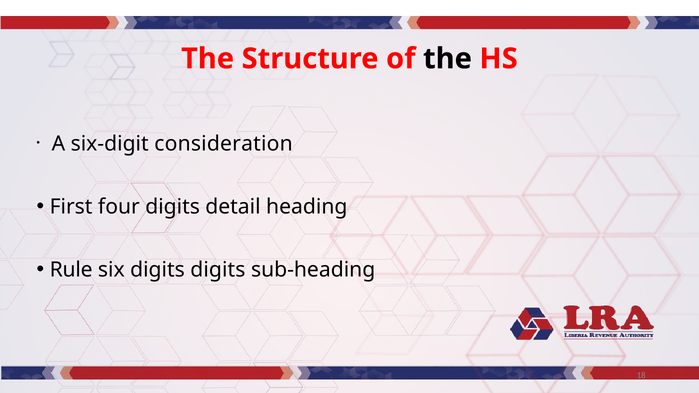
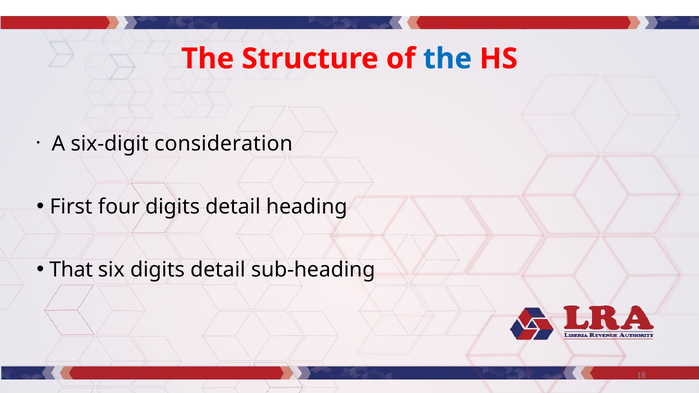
the colour: black -> blue (448, 59)
Rule: Rule -> That (71, 270)
six digits digits: digits -> detail (218, 270)
